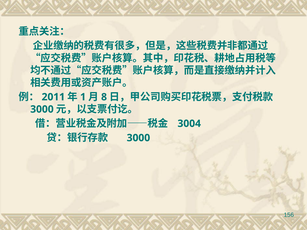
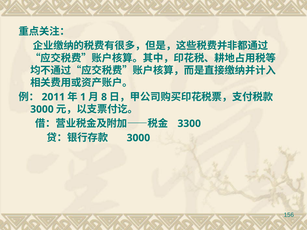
3004: 3004 -> 3300 (189, 124)
